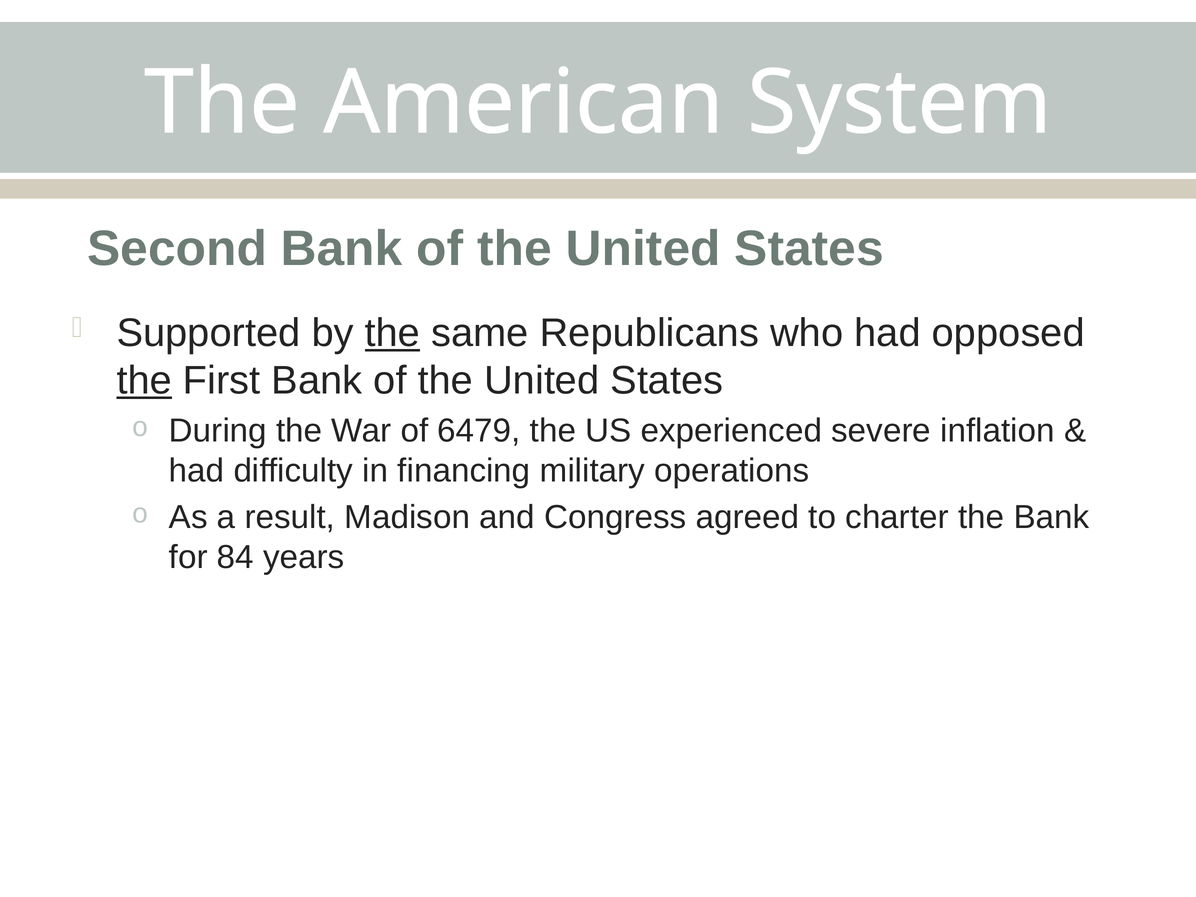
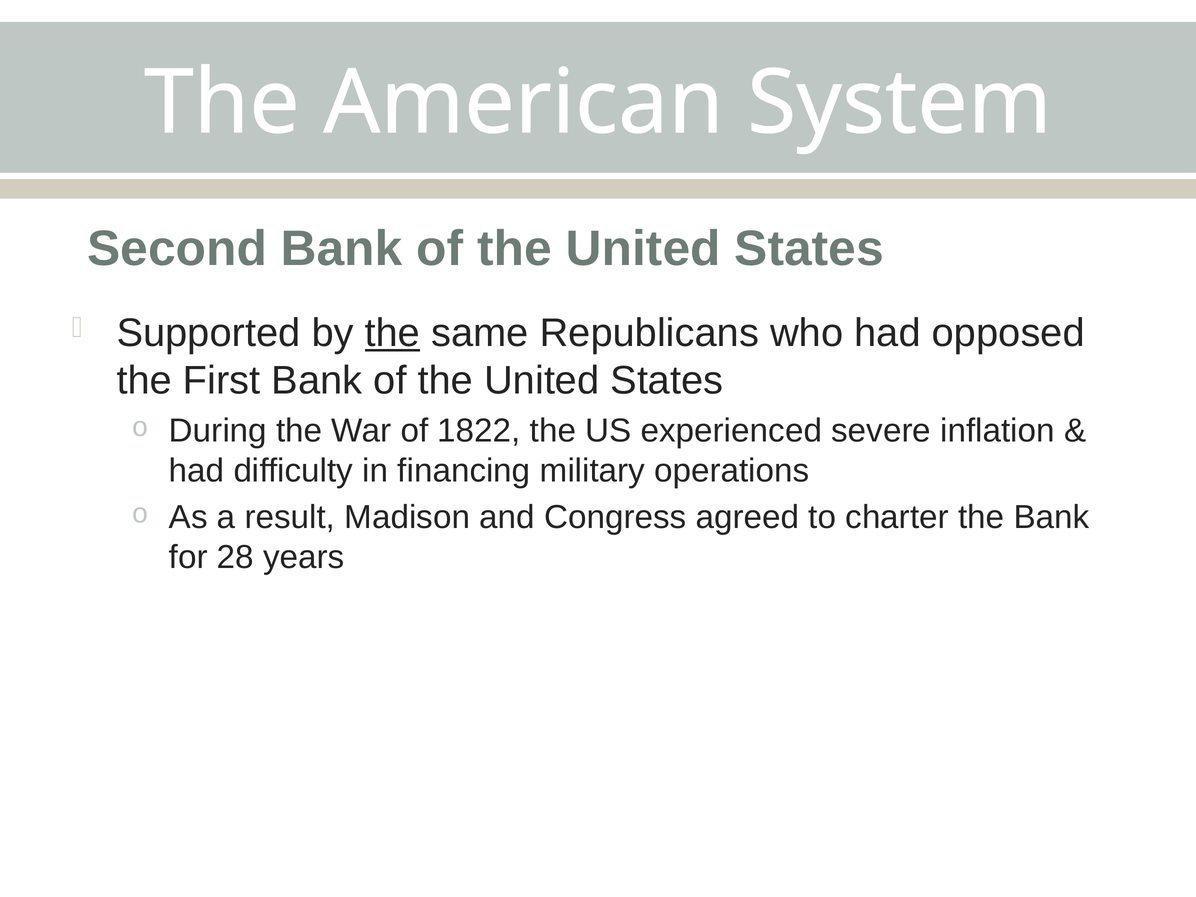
the underline: present -> none (144, 381)
6479: 6479 -> 1822 (479, 431)
84: 84 -> 28 (235, 557)
